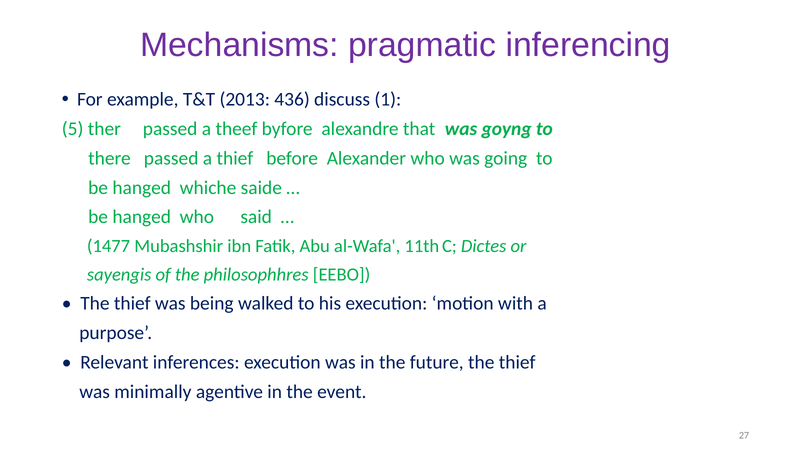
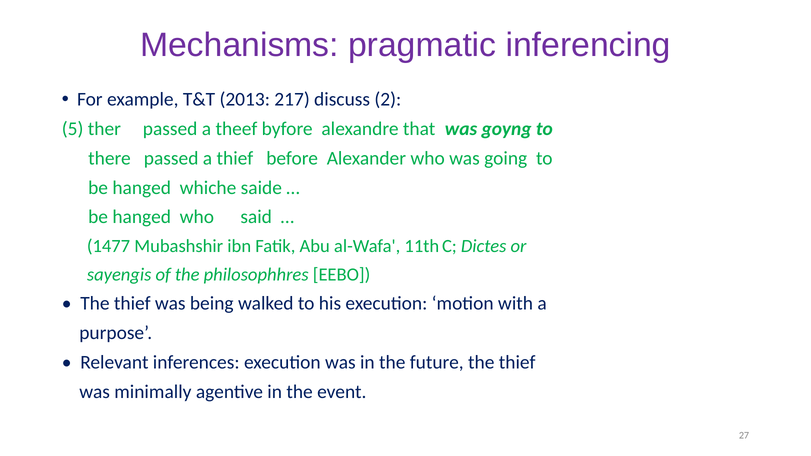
436: 436 -> 217 (292, 99)
1: 1 -> 2 (388, 99)
